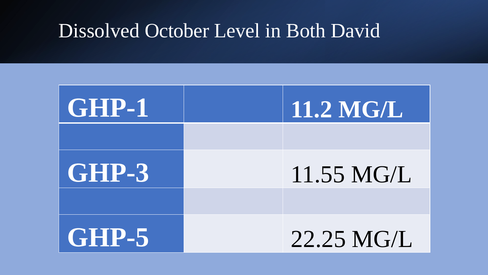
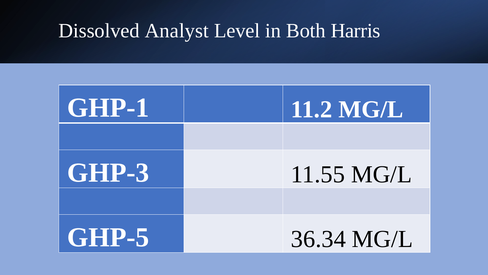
October: October -> Analyst (177, 31)
David: David -> Harris (356, 31)
22.25: 22.25 -> 36.34 (318, 239)
